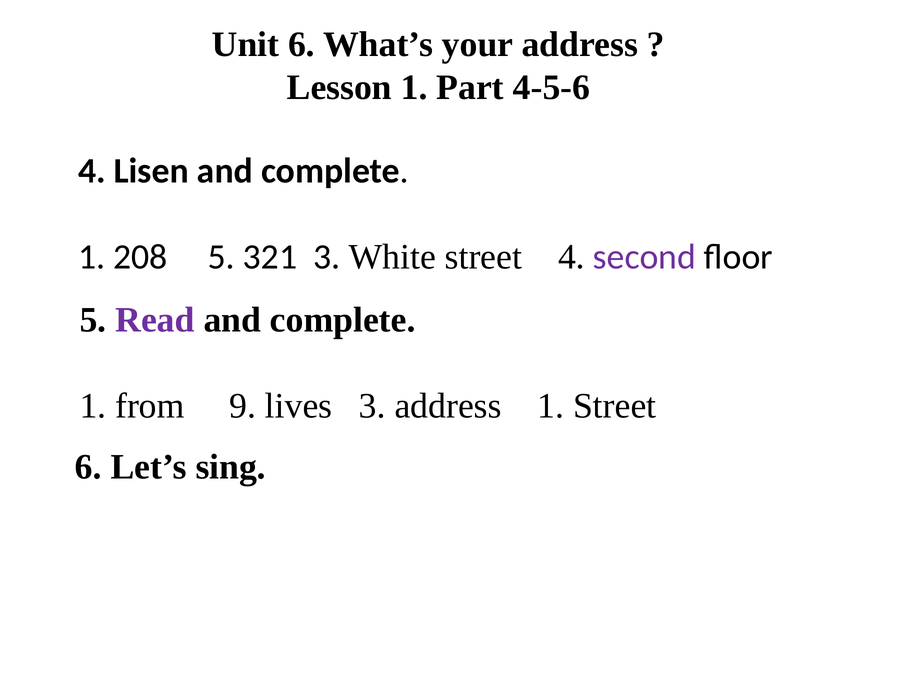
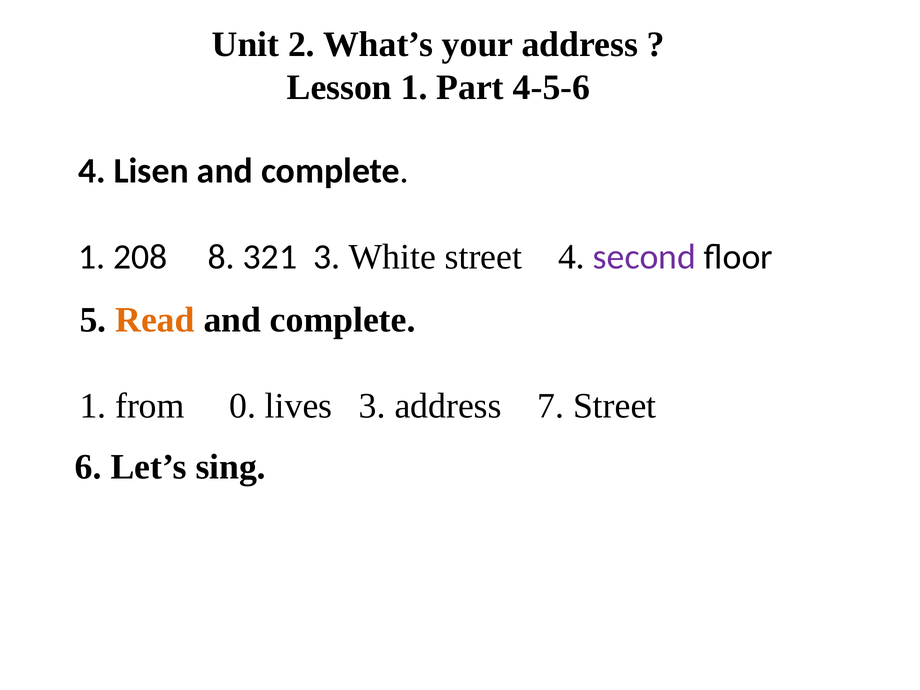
Unit 6: 6 -> 2 (302, 45)
208 5: 5 -> 8 (221, 257)
Read colour: purple -> orange (155, 320)
9: 9 -> 0 (243, 406)
address 1: 1 -> 7 (551, 406)
